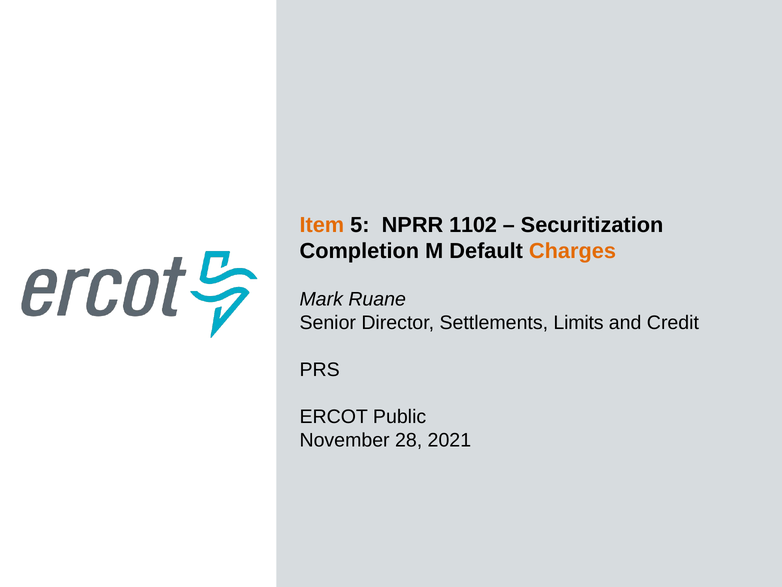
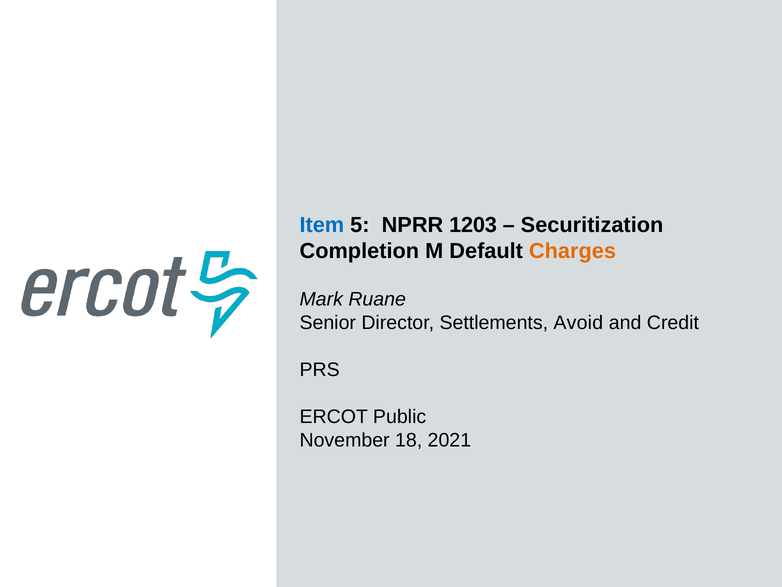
Item colour: orange -> blue (322, 225)
1102: 1102 -> 1203 (473, 225)
Limits: Limits -> Avoid (578, 322)
28: 28 -> 18 (409, 440)
